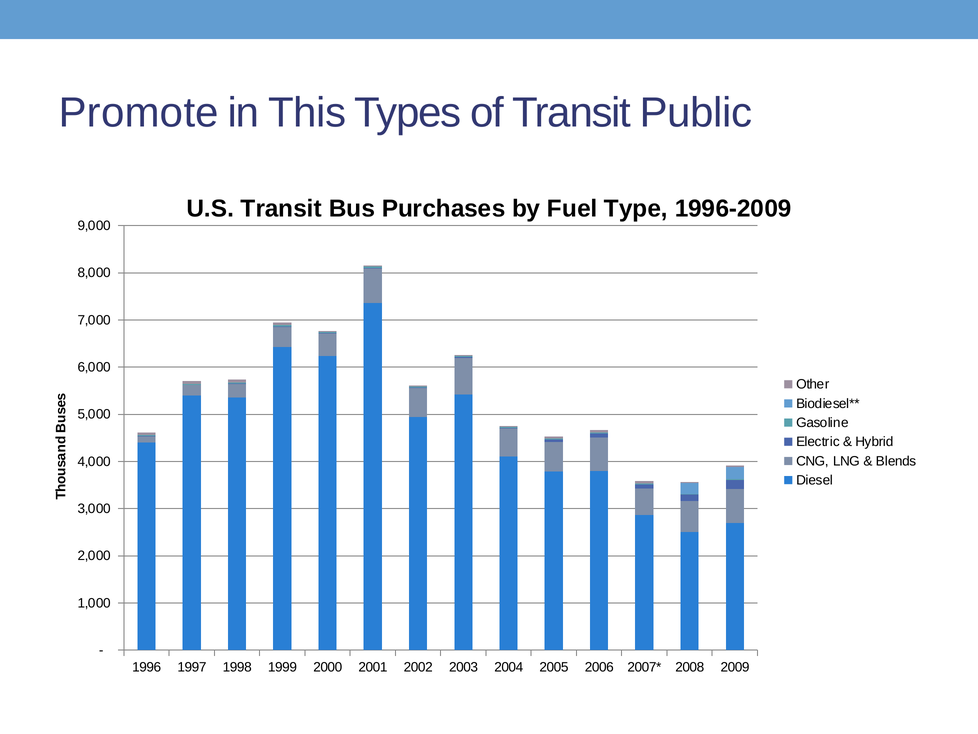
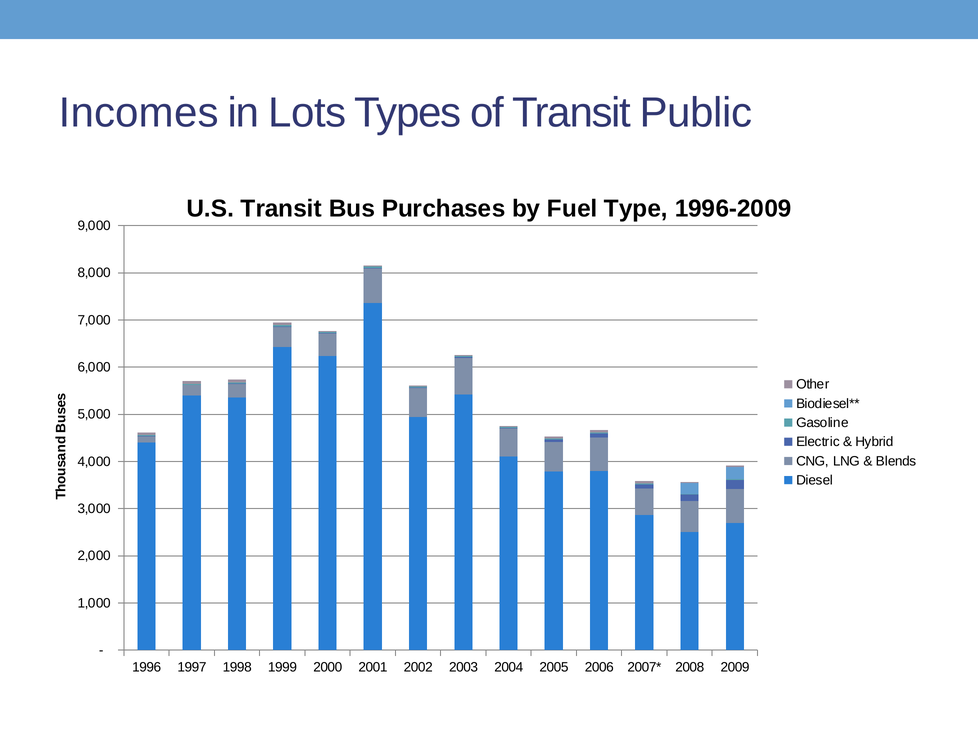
Promote: Promote -> Incomes (139, 113)
This: This -> Lots (307, 113)
